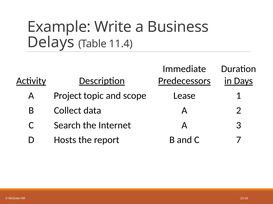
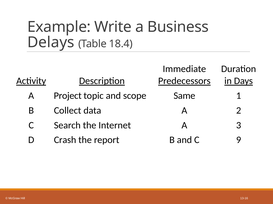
11.4: 11.4 -> 18.4 (121, 44)
Lease: Lease -> Same (184, 96)
Hosts: Hosts -> Crash (65, 140)
7: 7 -> 9 (239, 140)
